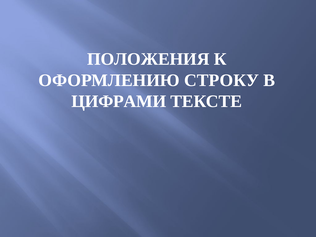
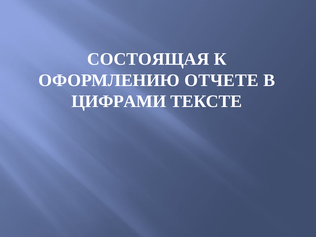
ПОЛОЖЕНИЯ: ПОЛОЖЕНИЯ -> СОСТОЯЩАЯ (148, 59)
СТРОКУ: СТРОКУ -> ОТЧЕТЕ (222, 80)
